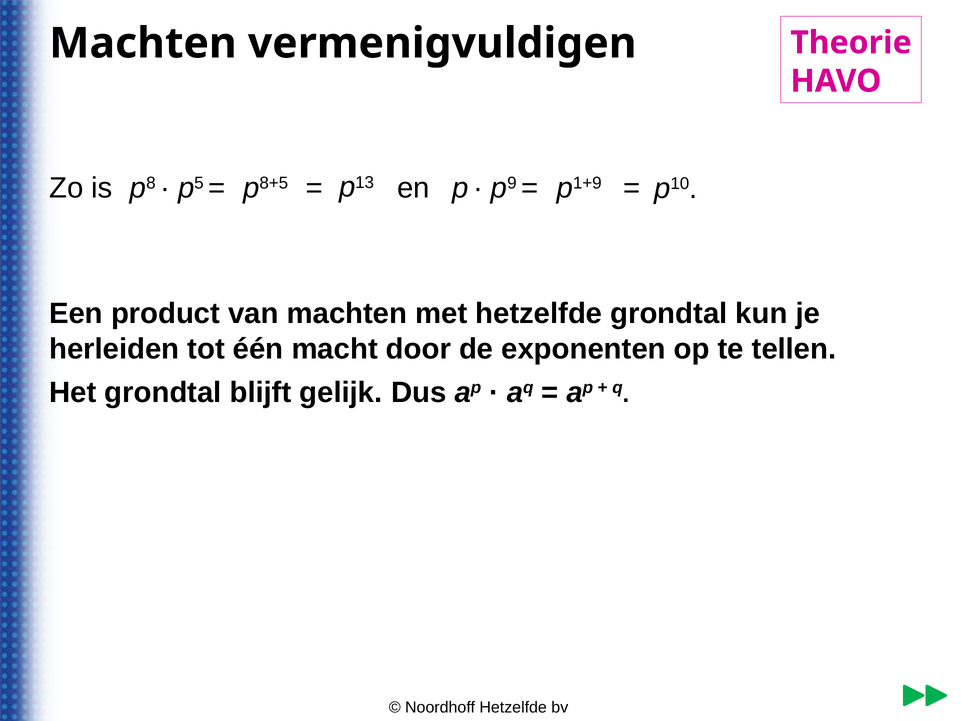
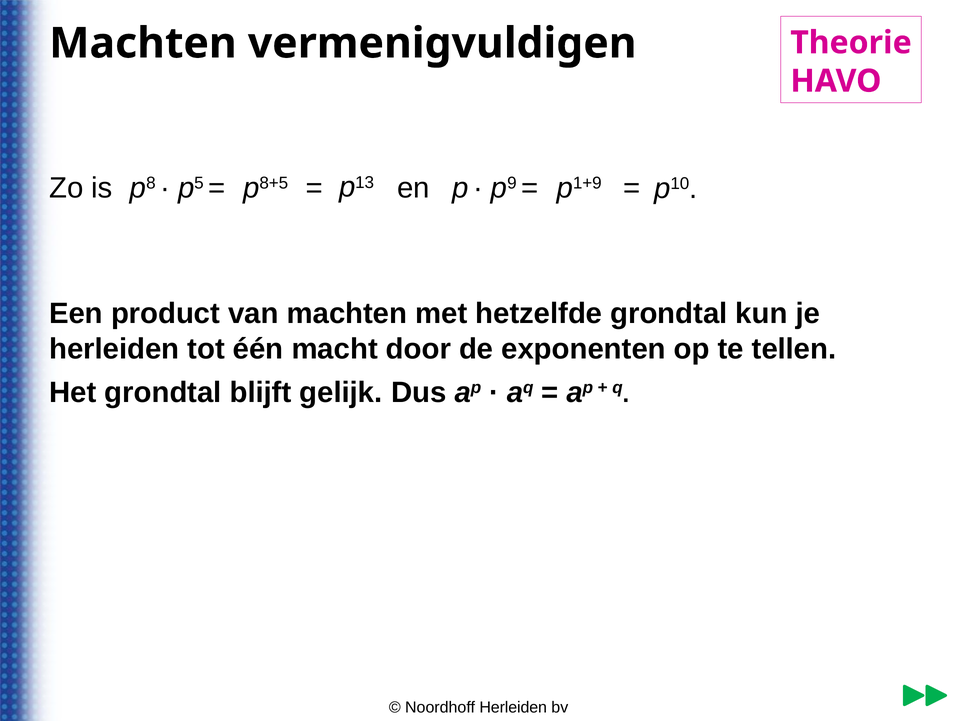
Noordhoff Hetzelfde: Hetzelfde -> Herleiden (513, 707)
